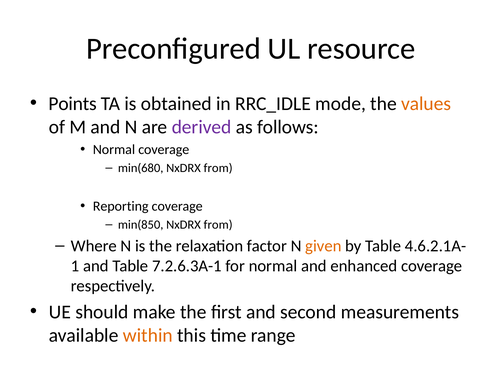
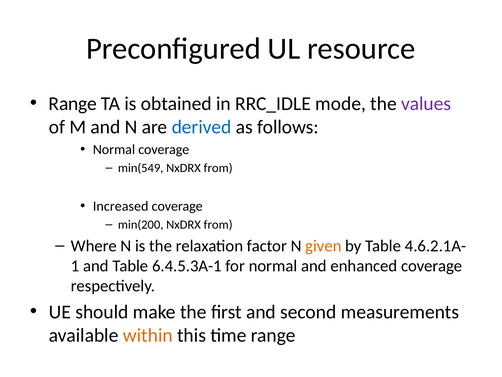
Points: Points -> Range (73, 103)
values colour: orange -> purple (426, 103)
derived colour: purple -> blue (202, 127)
min(680: min(680 -> min(549 (141, 168)
Reporting: Reporting -> Increased (121, 206)
min(850: min(850 -> min(200 (141, 224)
7.2.6.3A-1: 7.2.6.3A-1 -> 6.4.5.3A-1 (187, 266)
